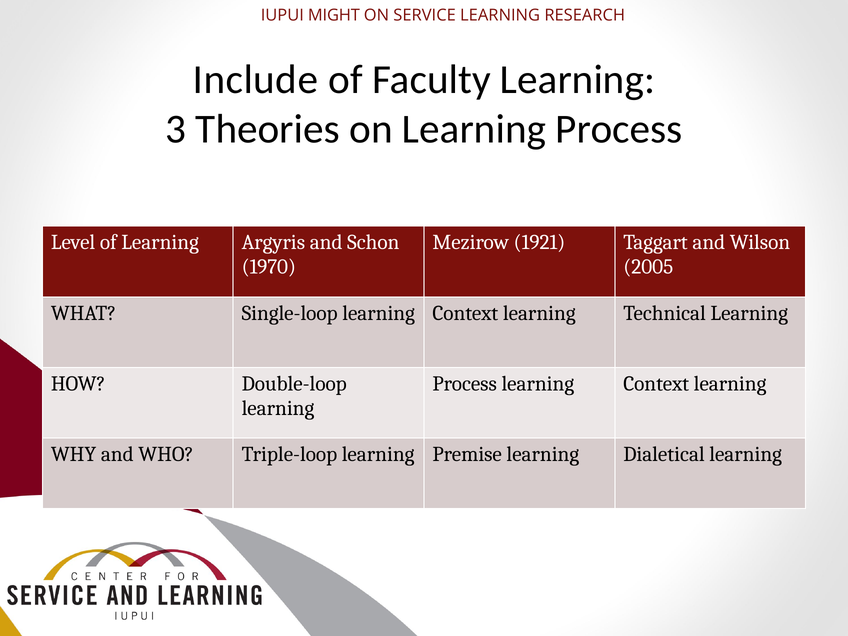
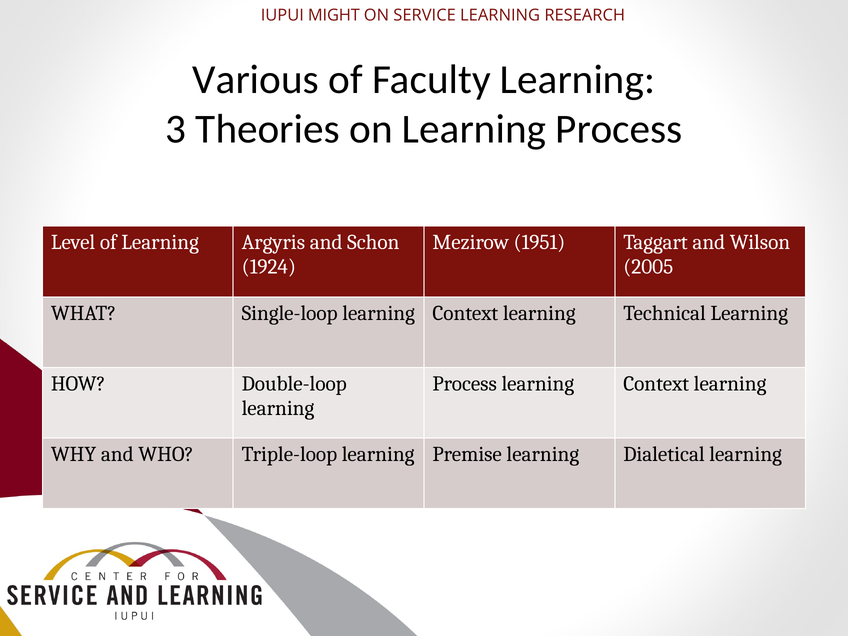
Include: Include -> Various (256, 80)
1921: 1921 -> 1951 (539, 242)
1970: 1970 -> 1924 (269, 267)
